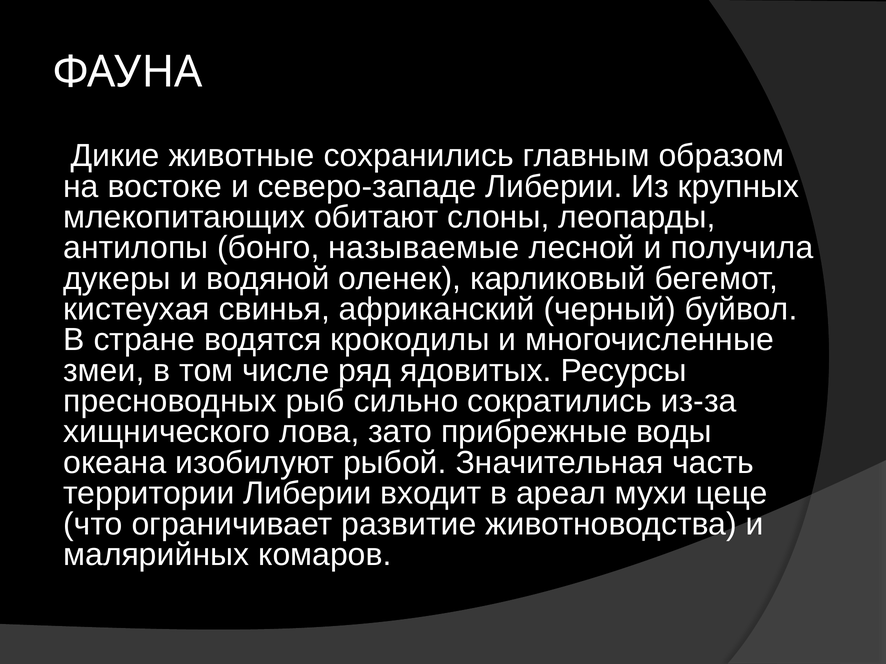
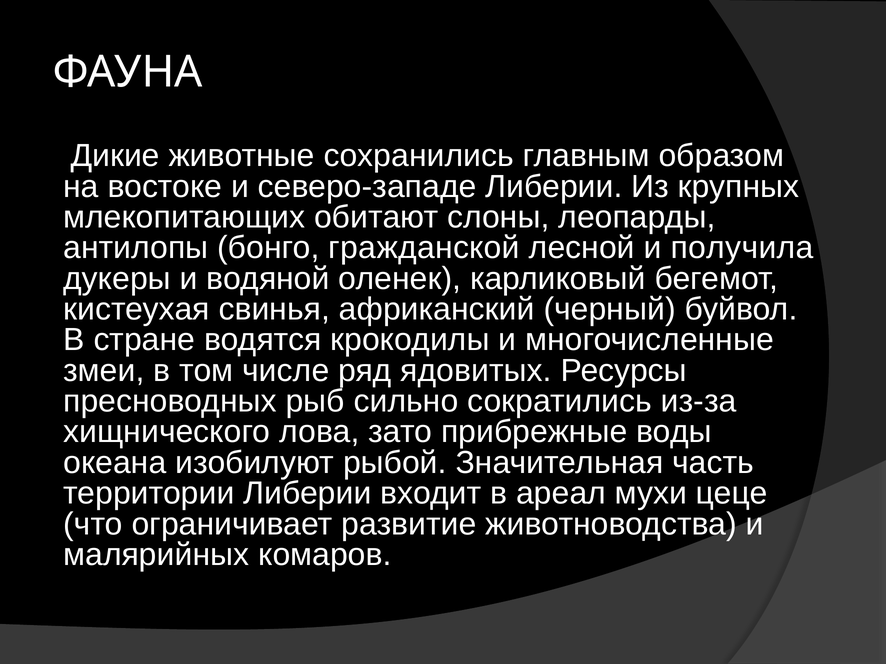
называемые: называемые -> гражданской (424, 248)
